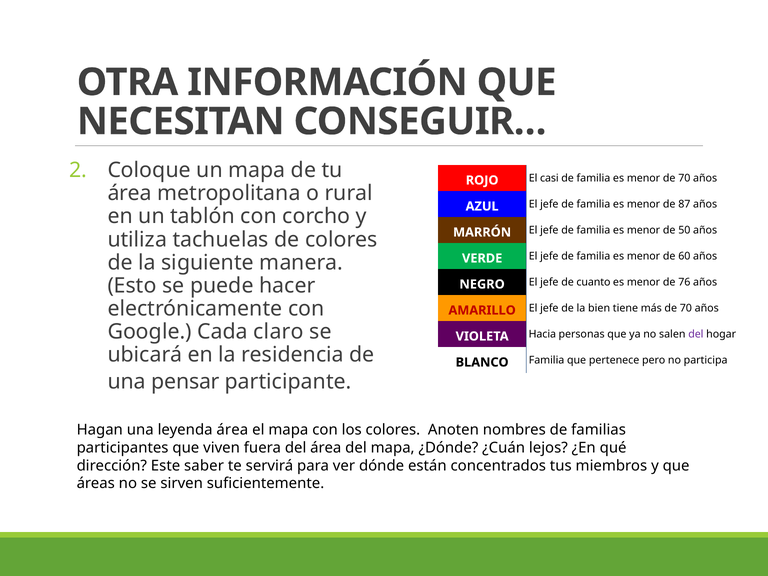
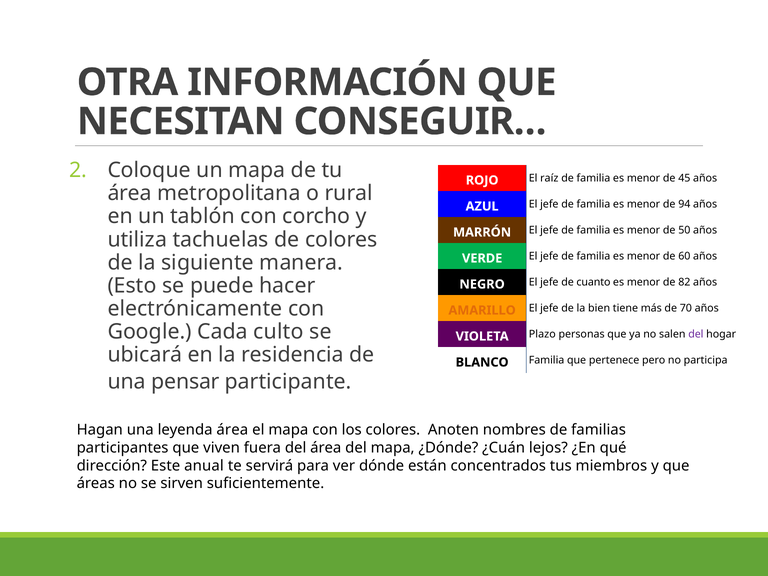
casi: casi -> raíz (549, 178)
menor de 70: 70 -> 45 (684, 178)
87: 87 -> 94 (684, 204)
76: 76 -> 82 (684, 282)
AMARILLO colour: red -> orange (482, 310)
claro: claro -> culto (279, 332)
Hacia: Hacia -> Plazo (542, 334)
saber: saber -> anual (204, 466)
